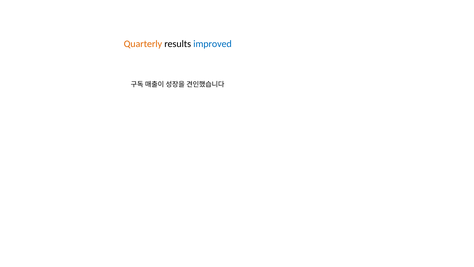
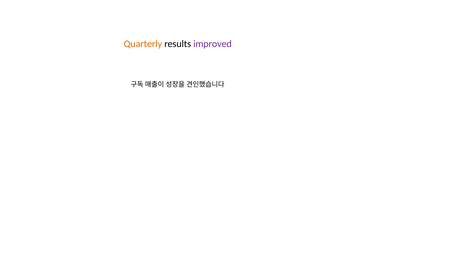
improved colour: blue -> purple (213, 44)
